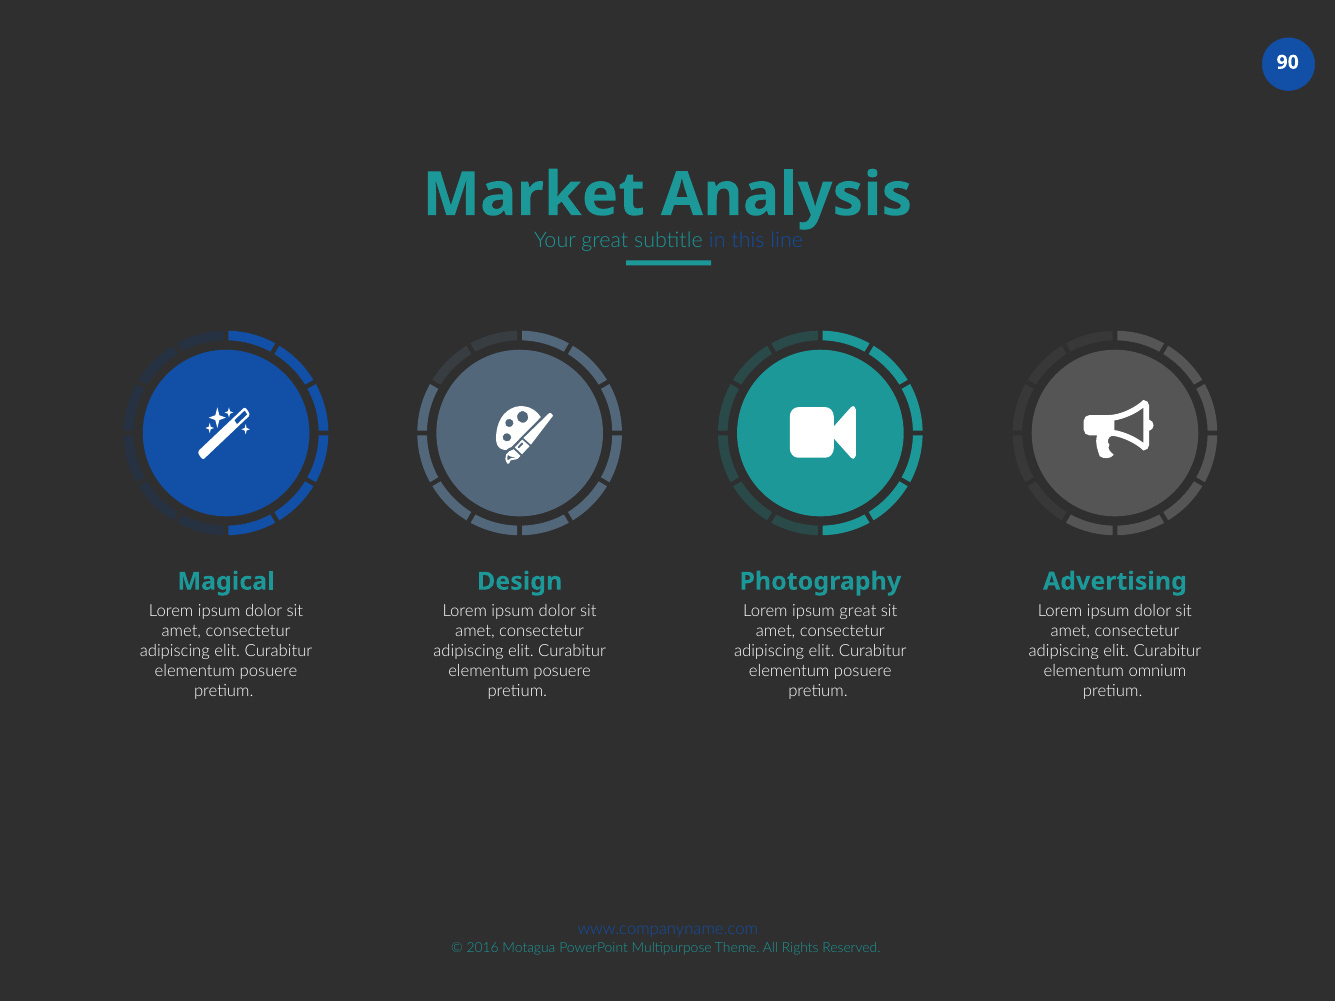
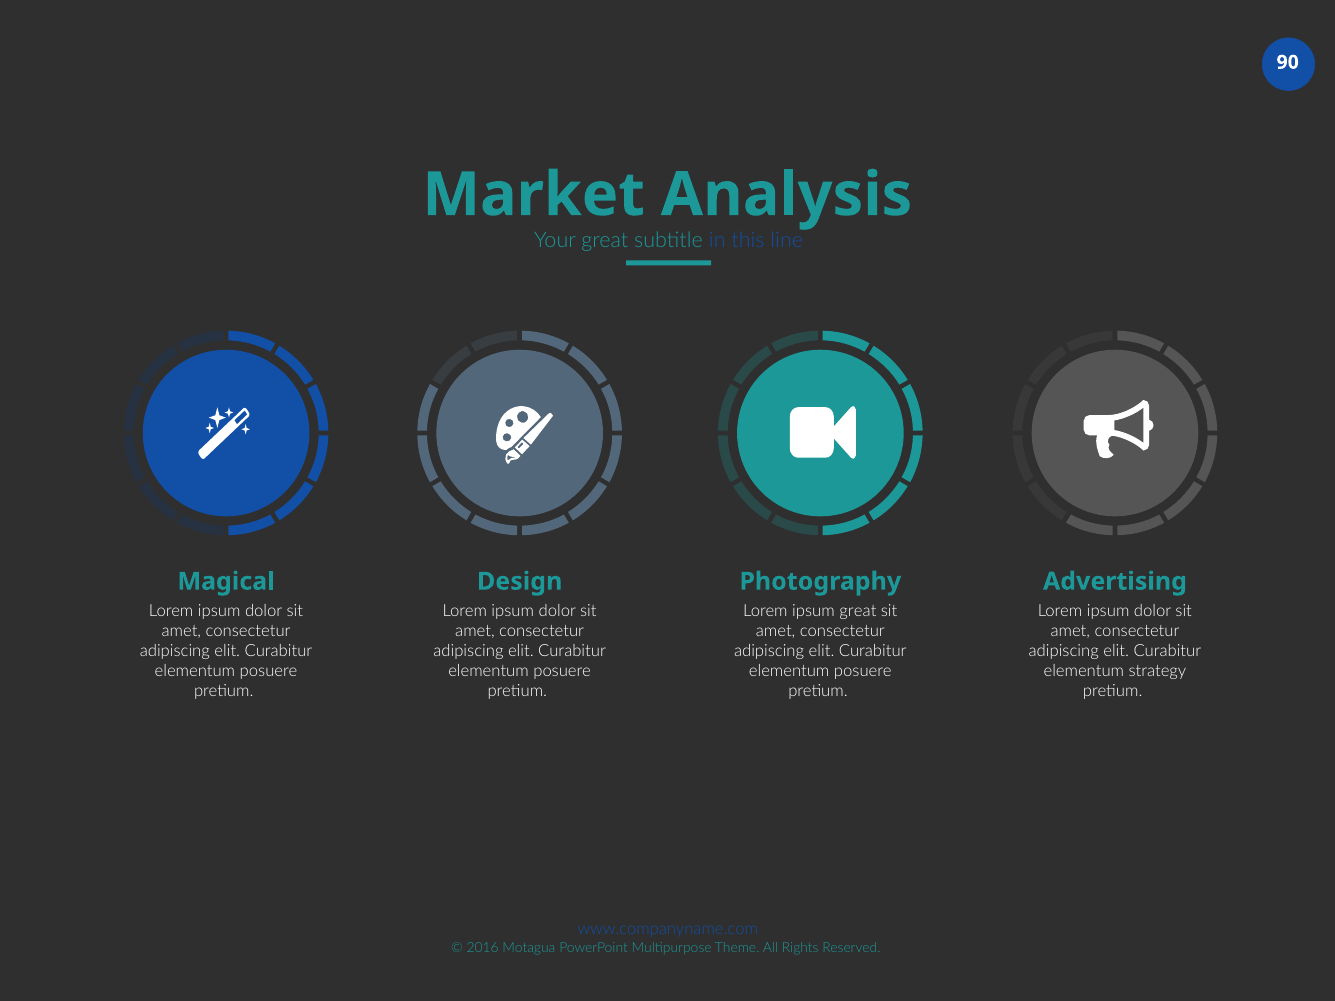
omnium: omnium -> strategy (1157, 672)
